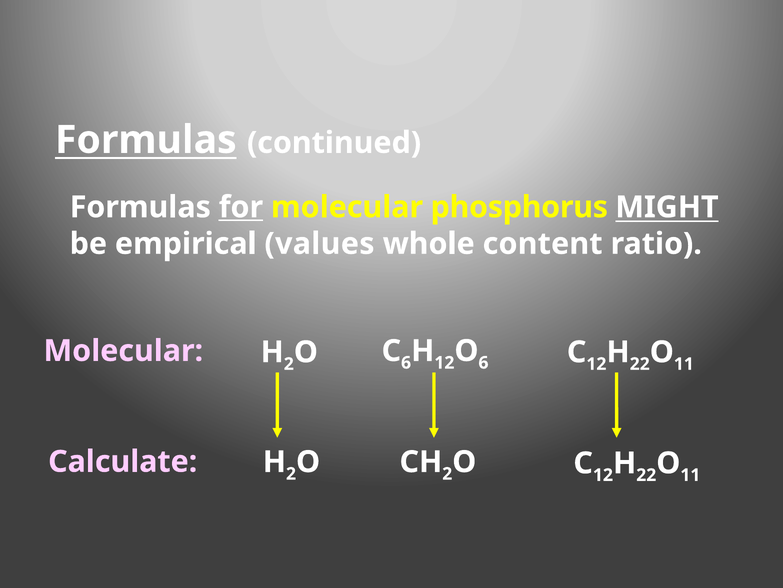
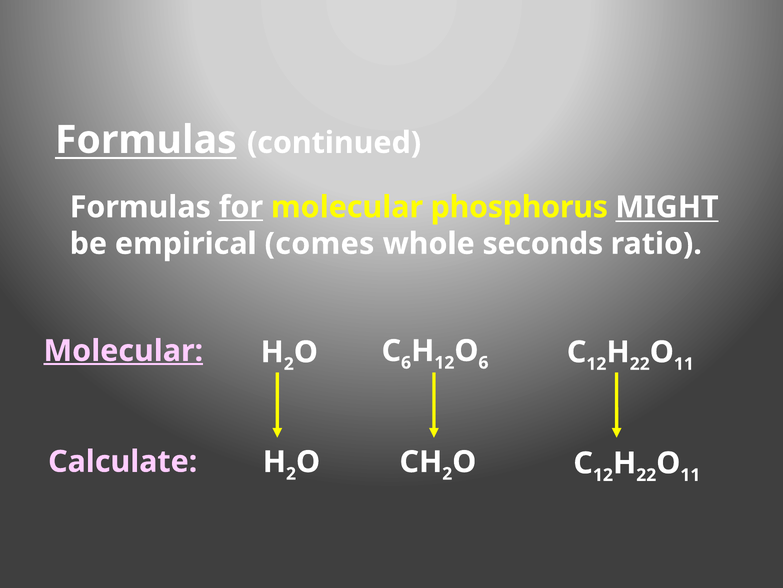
values: values -> comes (319, 243)
content: content -> seconds (543, 243)
Molecular underline: none -> present (123, 350)
